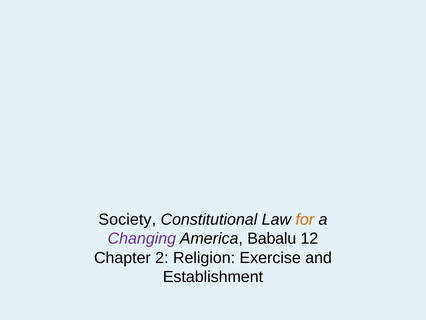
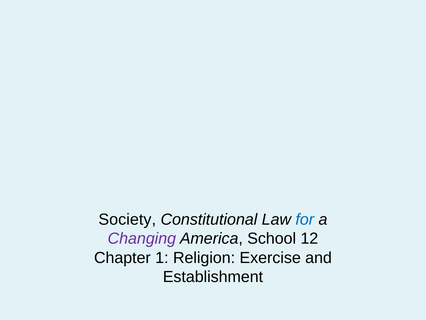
for colour: orange -> blue (305, 219)
Babalu: Babalu -> School (272, 238)
2: 2 -> 1 (162, 257)
